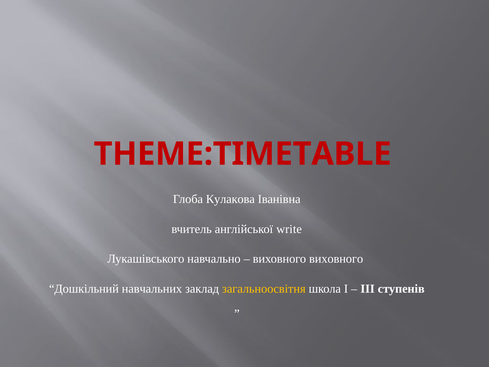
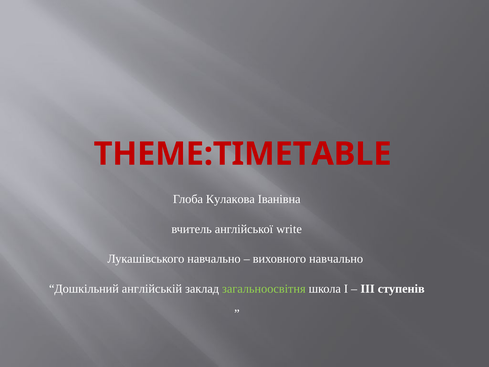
виховного виховного: виховного -> навчально (336, 259)
навчальних: навчальних -> англійській (152, 288)
загальноосвітня colour: yellow -> light green (264, 288)
